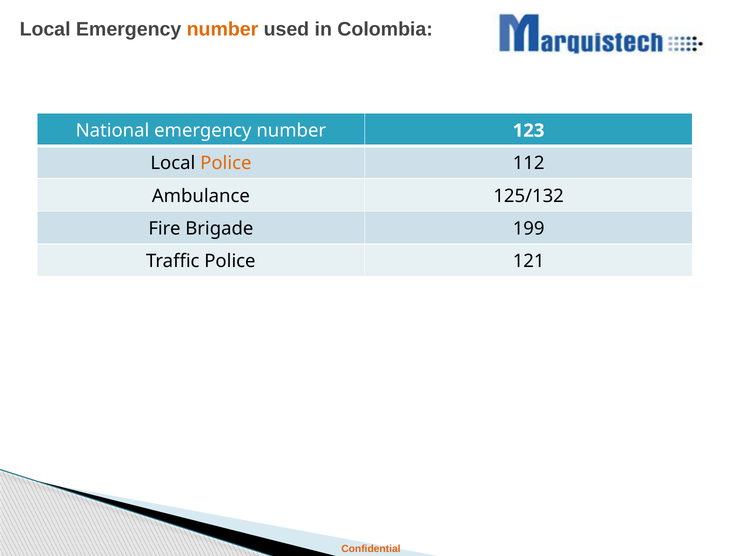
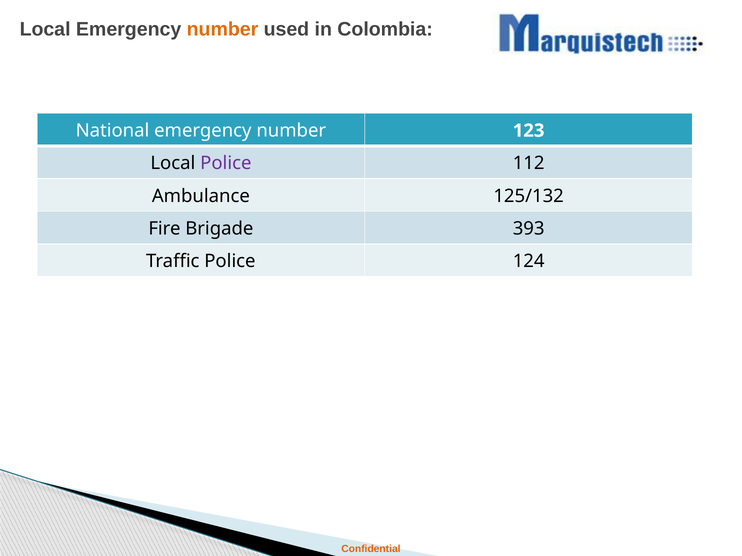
Police colour: orange -> purple (226, 163)
199: 199 -> 393 (529, 229)
121: 121 -> 124 (529, 261)
